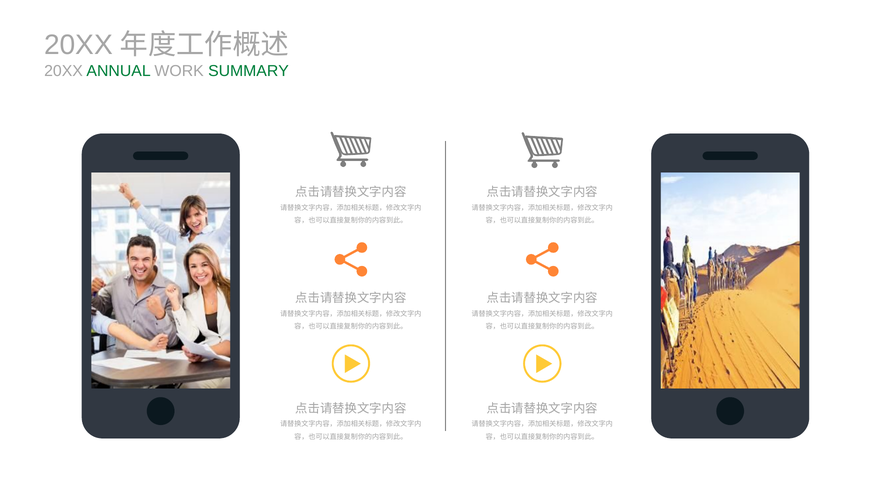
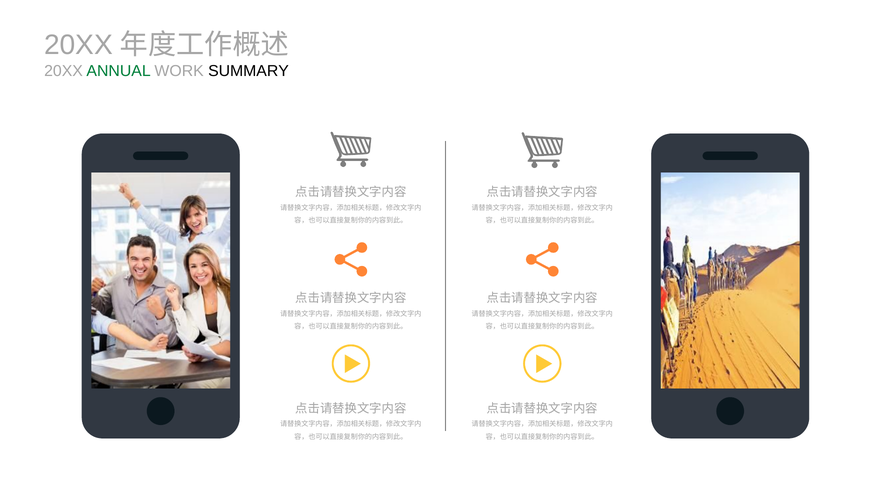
SUMMARY colour: green -> black (248, 71)
